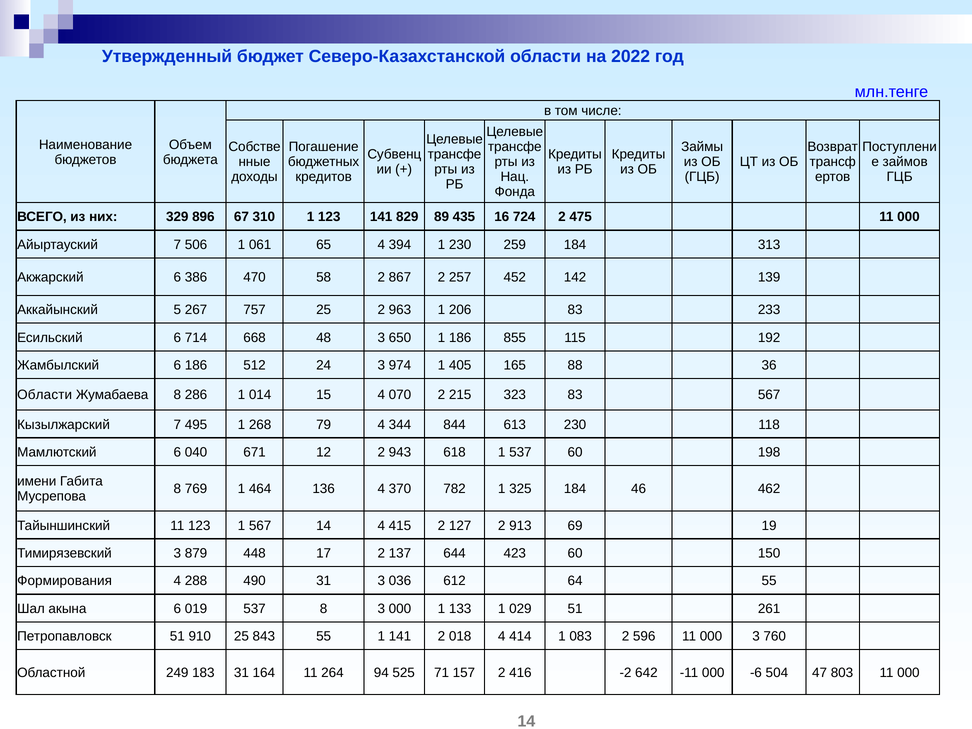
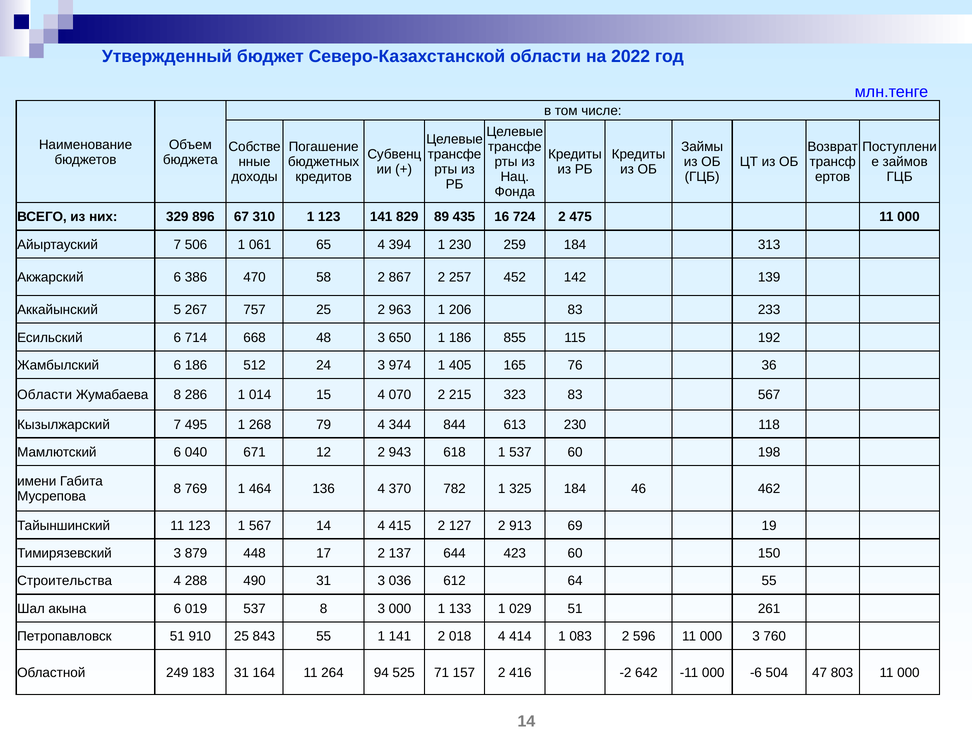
88: 88 -> 76 (575, 365)
Формирования: Формирования -> Строительства (65, 581)
